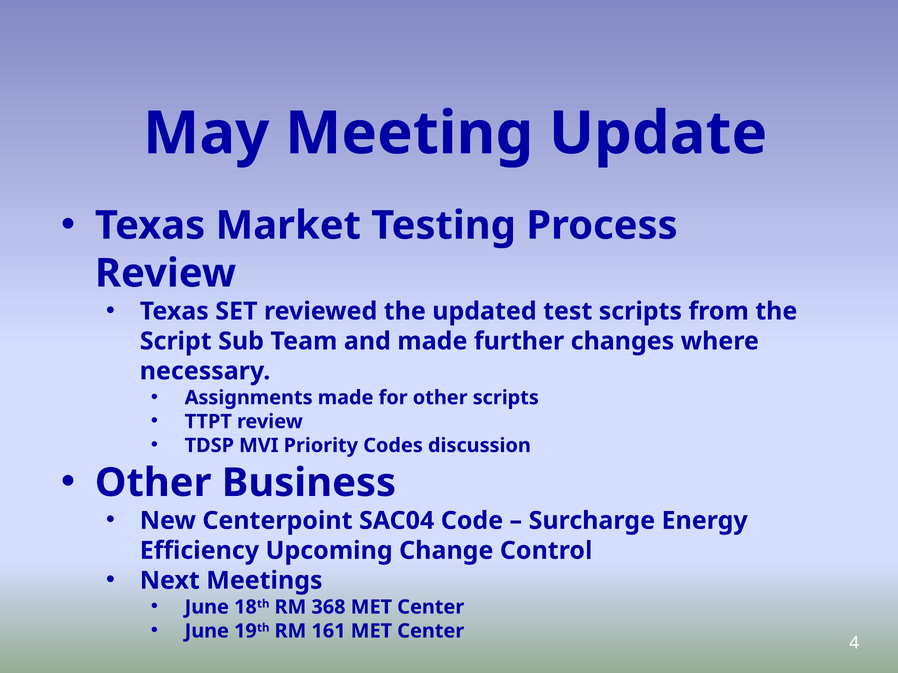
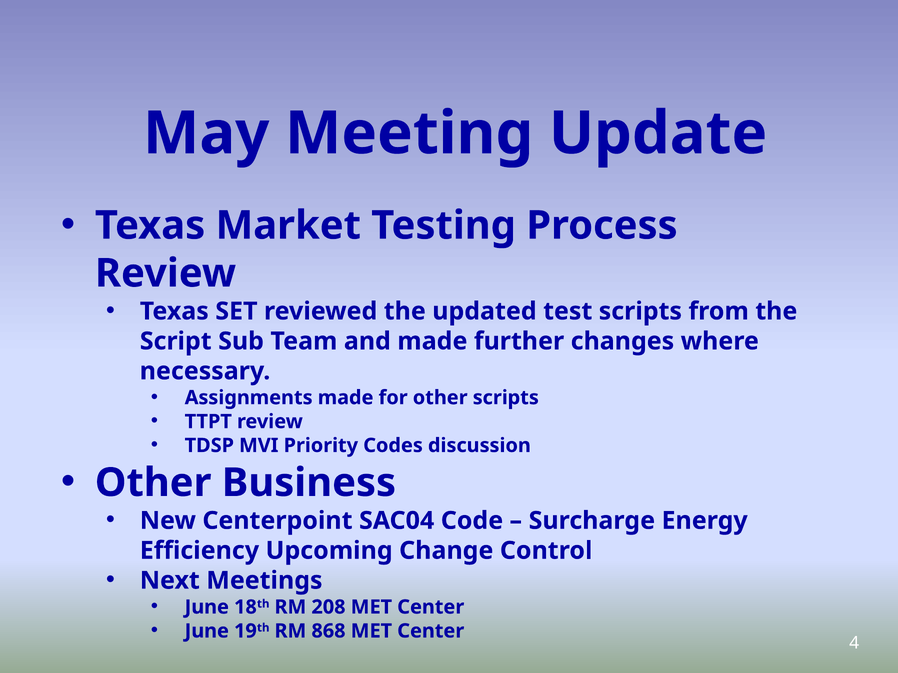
368: 368 -> 208 (328, 607)
161: 161 -> 868 (328, 631)
